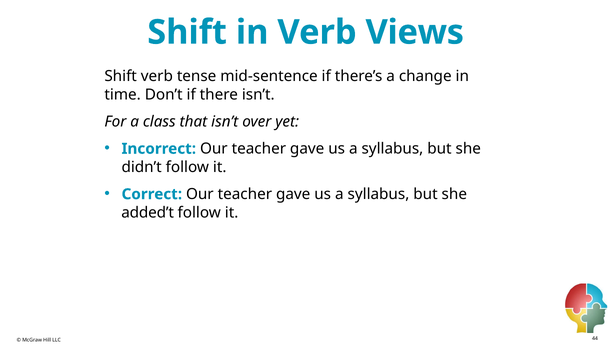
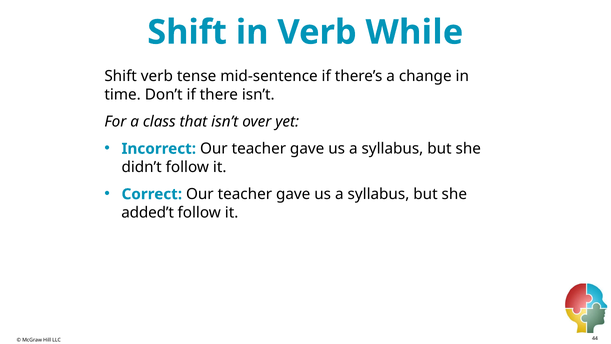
Views: Views -> While (414, 32)
